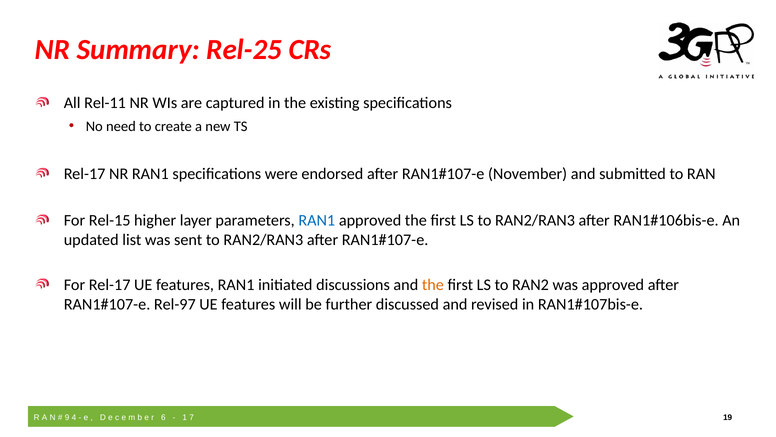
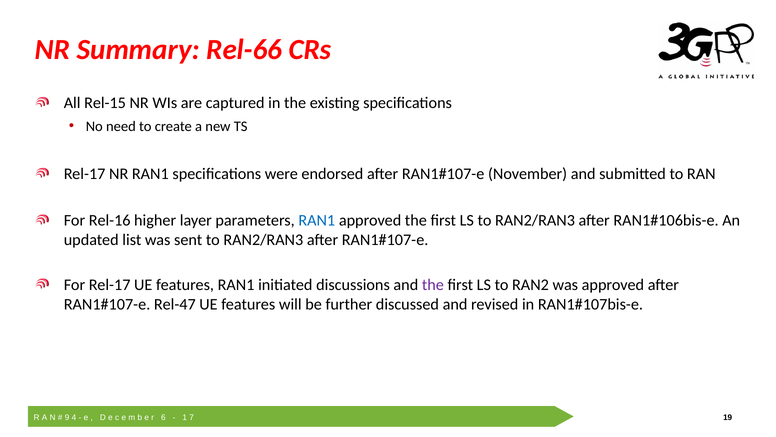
Rel-25: Rel-25 -> Rel-66 (244, 49)
Rel-11: Rel-11 -> Rel-15 (105, 103)
Rel-15: Rel-15 -> Rel-16 (110, 220)
the colour: orange -> purple (433, 284)
Rel-97: Rel-97 -> Rel-47 (175, 304)
